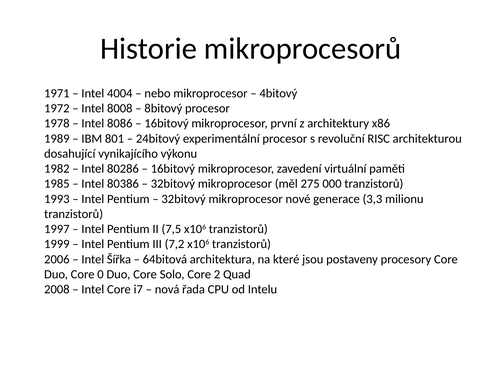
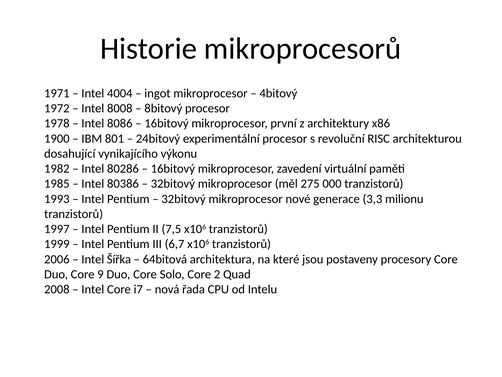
nebo: nebo -> ingot (157, 93)
1989: 1989 -> 1900 (57, 138)
7,2: 7,2 -> 6,7 (175, 244)
0: 0 -> 9 (101, 274)
